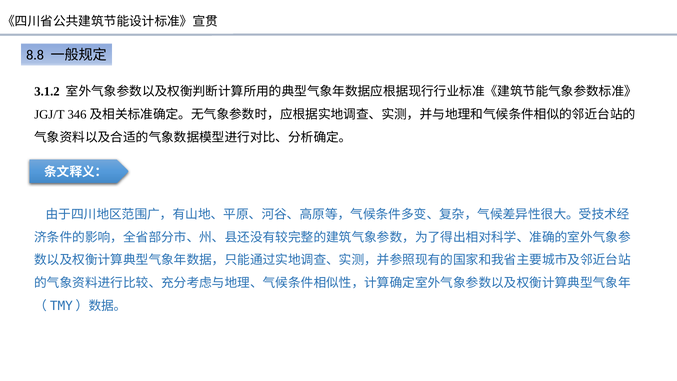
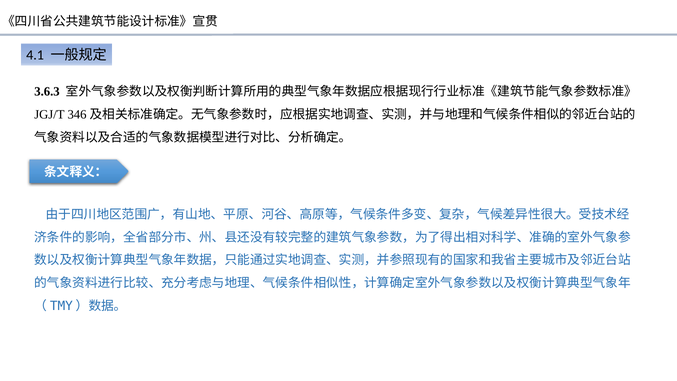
8.8: 8.8 -> 4.1 (35, 55)
3.1.2: 3.1.2 -> 3.6.3 (47, 92)
